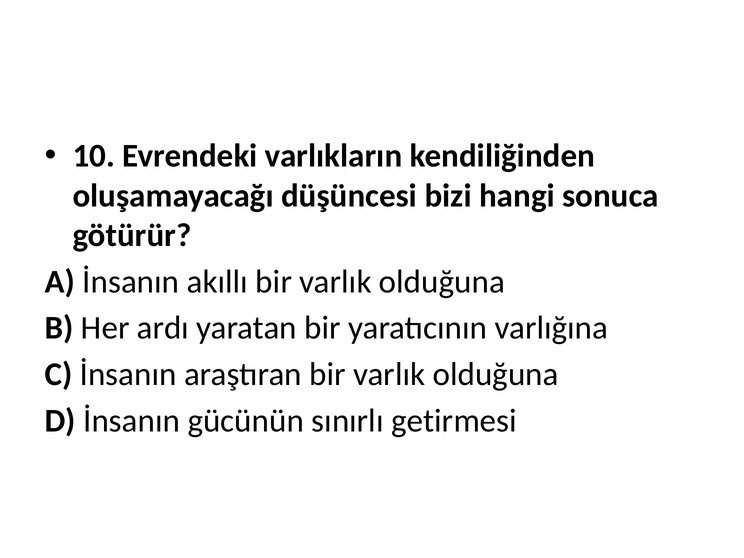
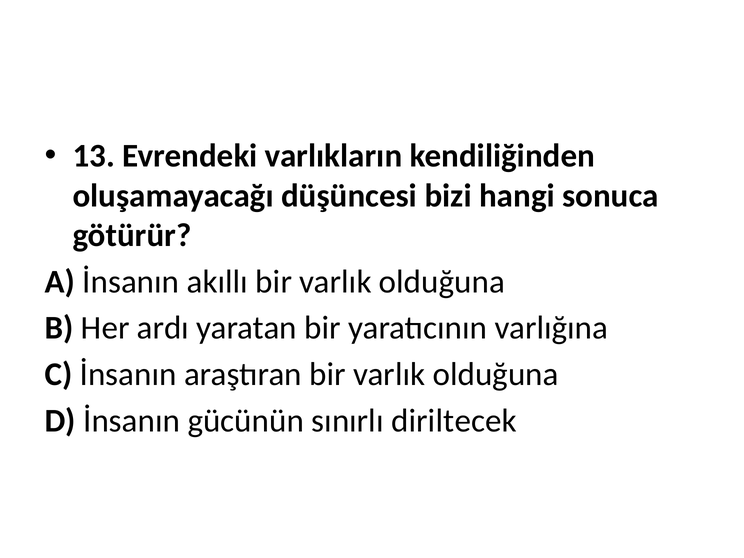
10: 10 -> 13 (94, 156)
getirmesi: getirmesi -> diriltecek (454, 421)
